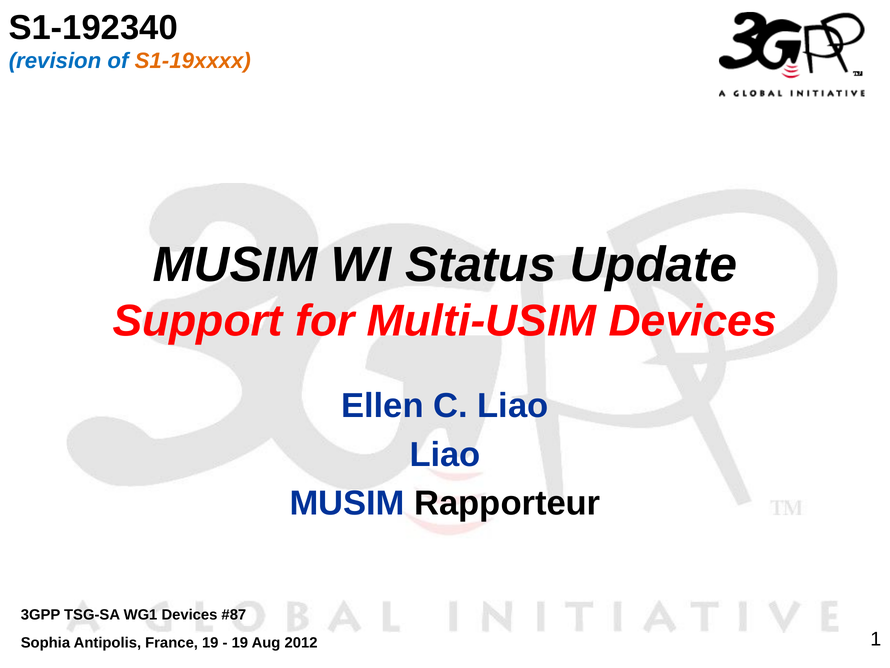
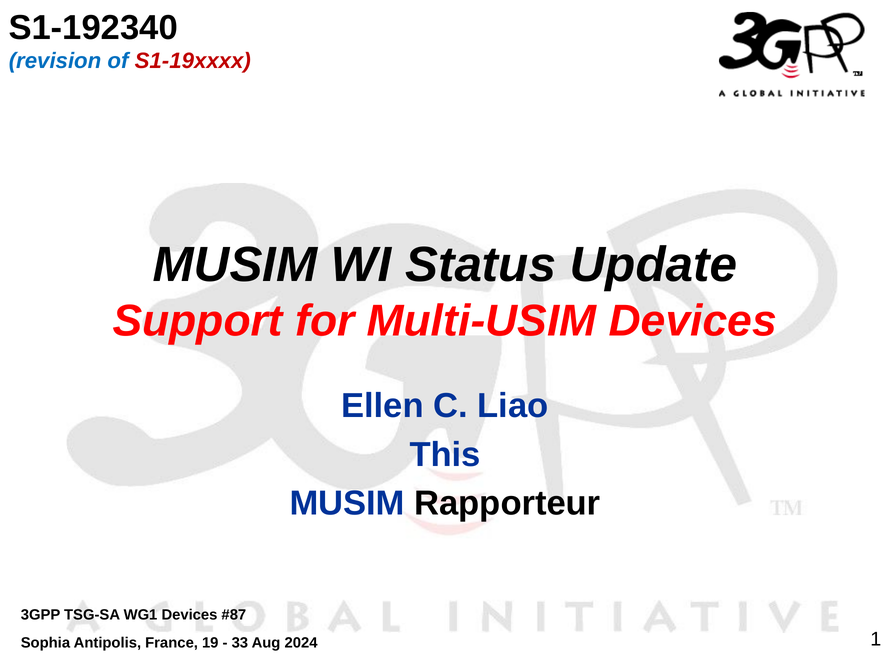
S1-19xxxx colour: orange -> red (193, 61)
Liao: Liao -> This (445, 454)
19: 19 -> 33 (240, 643)
2012: 2012 -> 2024 (301, 643)
